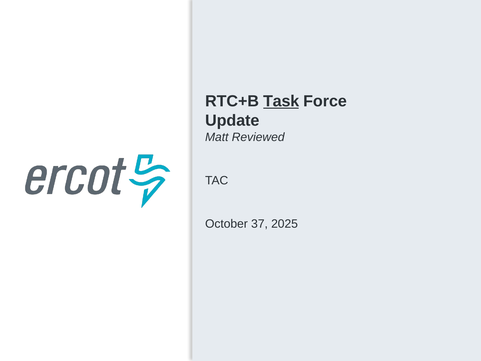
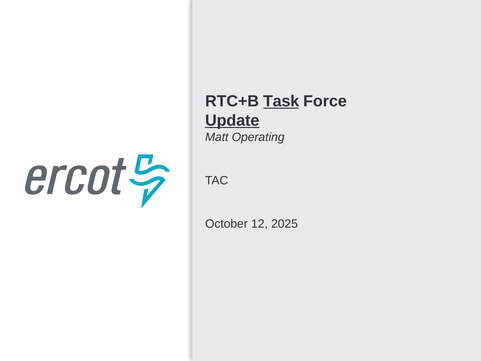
Update underline: none -> present (232, 120)
Reviewed: Reviewed -> Operating (258, 137)
37: 37 -> 12 (260, 224)
